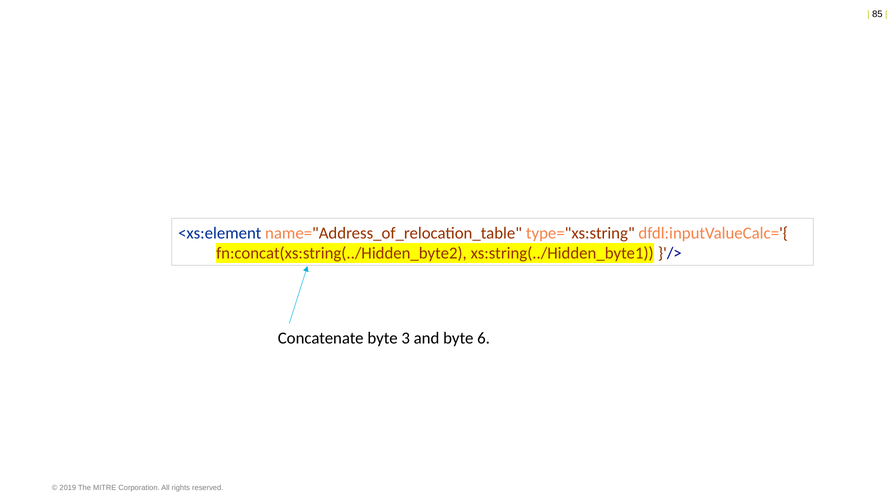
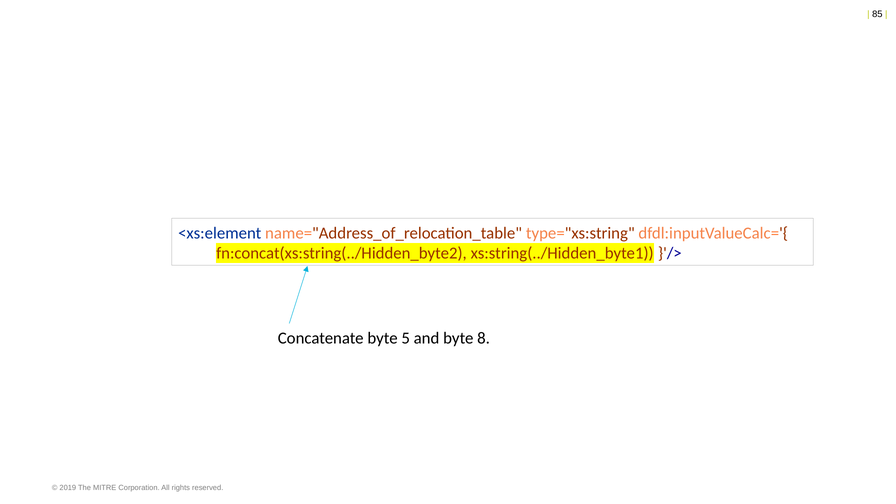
3: 3 -> 5 (406, 338)
6: 6 -> 8 (484, 338)
